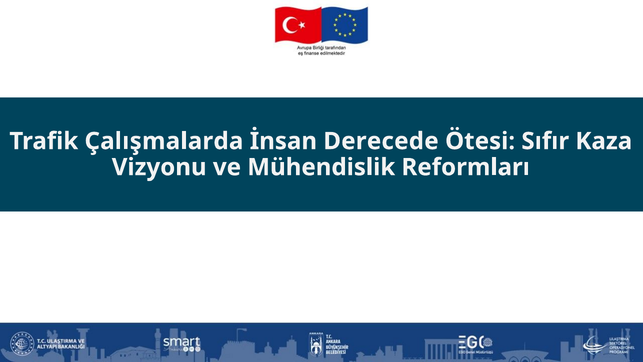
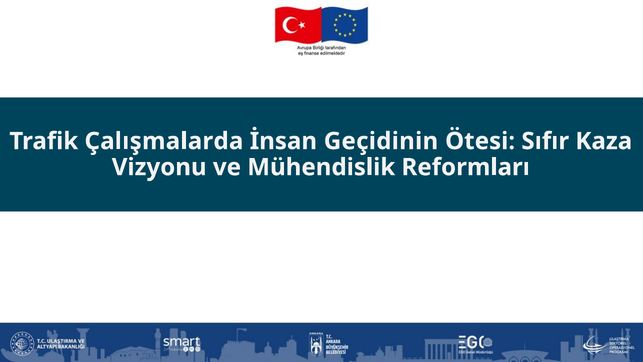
Derecede: Derecede -> Geçidinin (381, 141)
